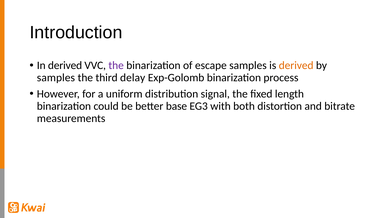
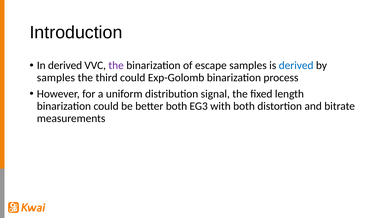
derived colour: orange -> blue (296, 66)
third delay: delay -> could (133, 78)
better base: base -> both (176, 106)
